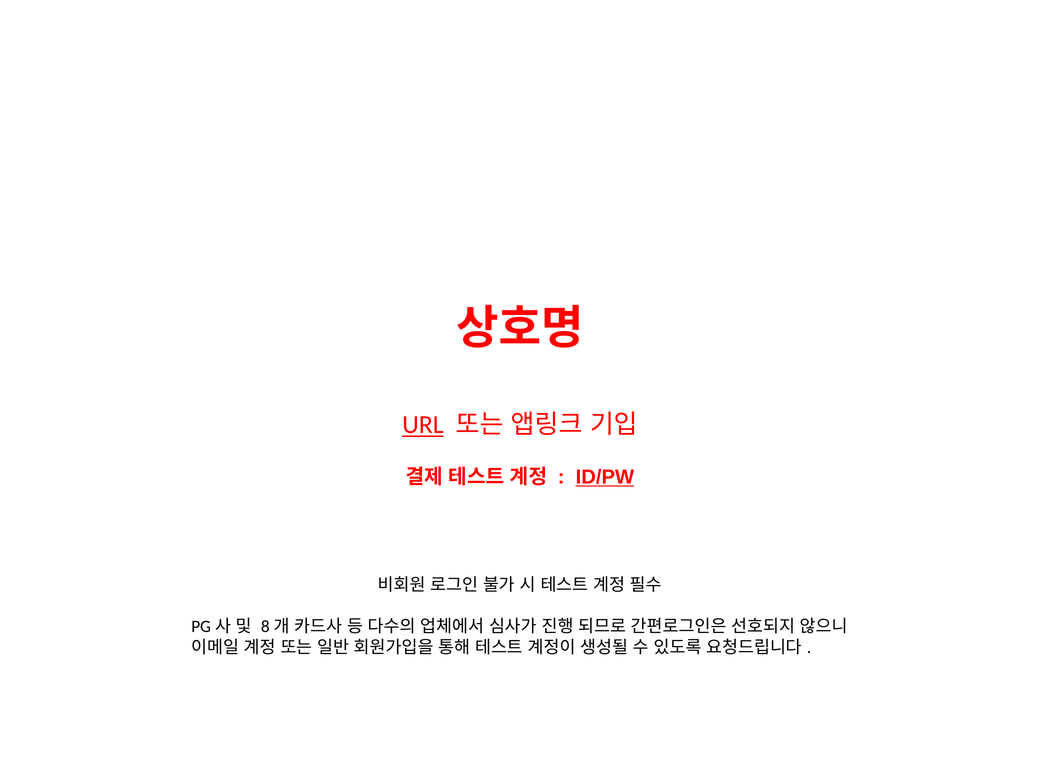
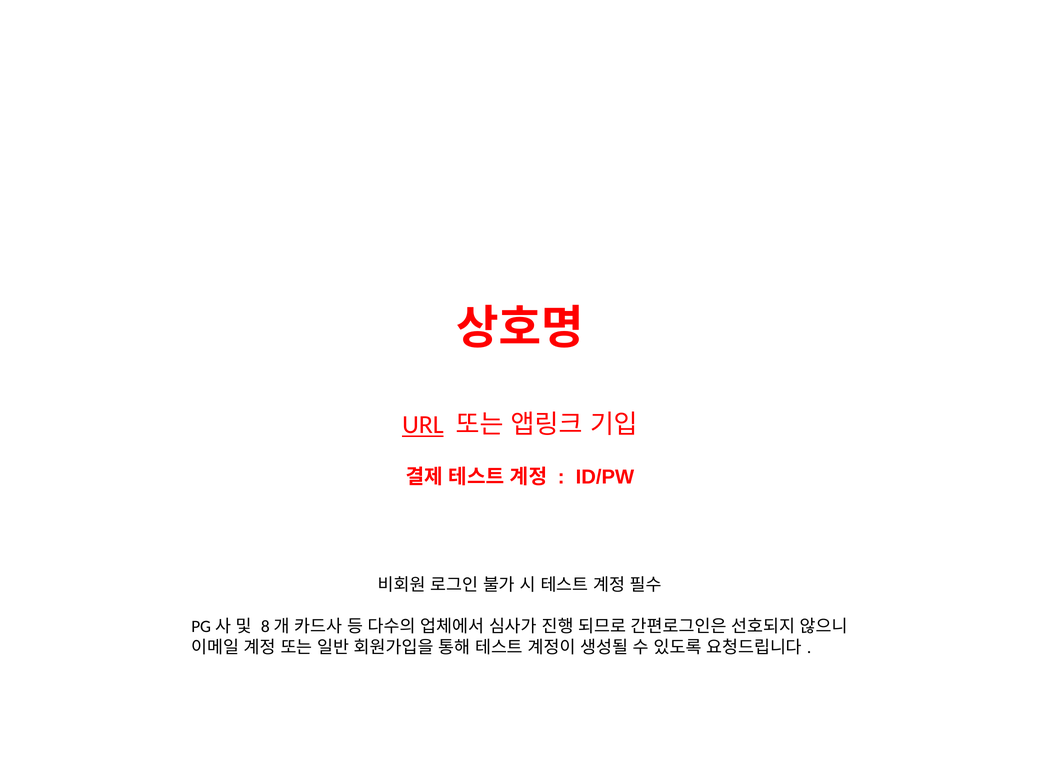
ID/PW underline: present -> none (605, 477)
